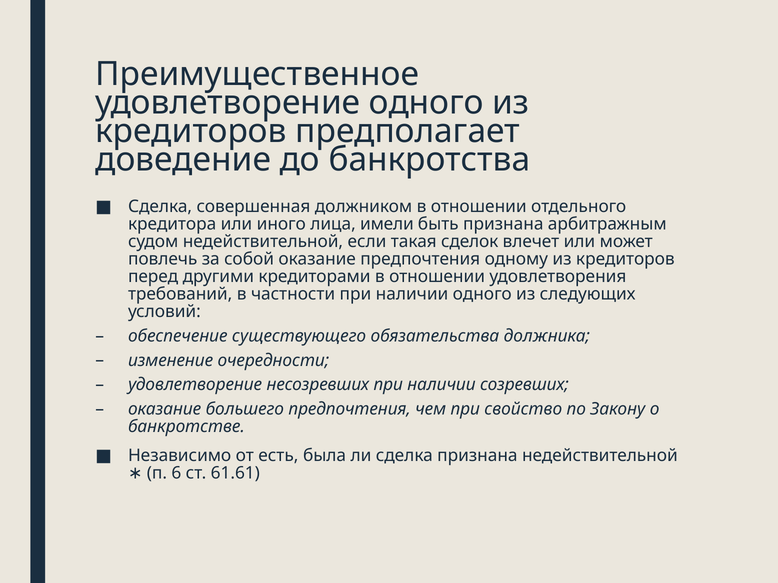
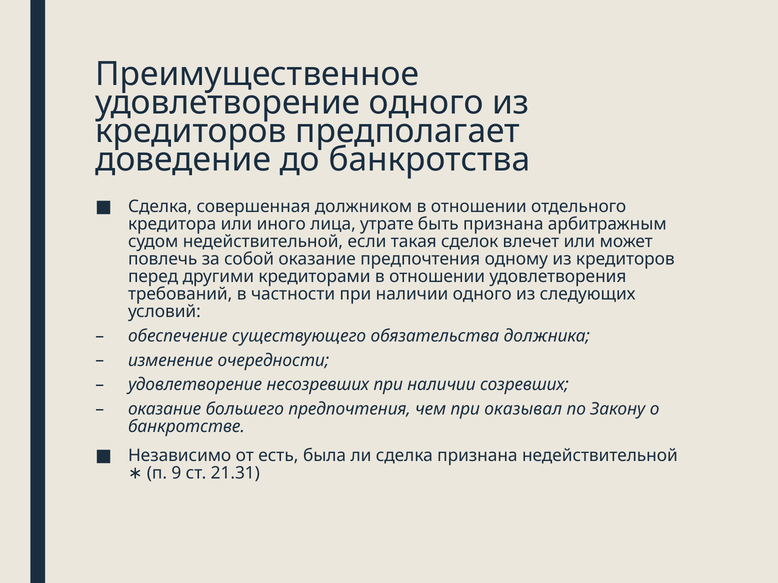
имели: имели -> утрате (387, 224)
свойство: свойство -> оказывал (523, 409)
6: 6 -> 9 (176, 474)
61.61: 61.61 -> 21.31 (235, 474)
